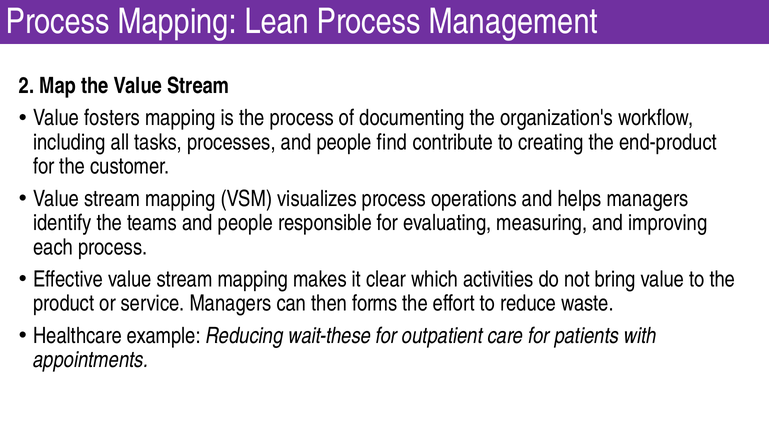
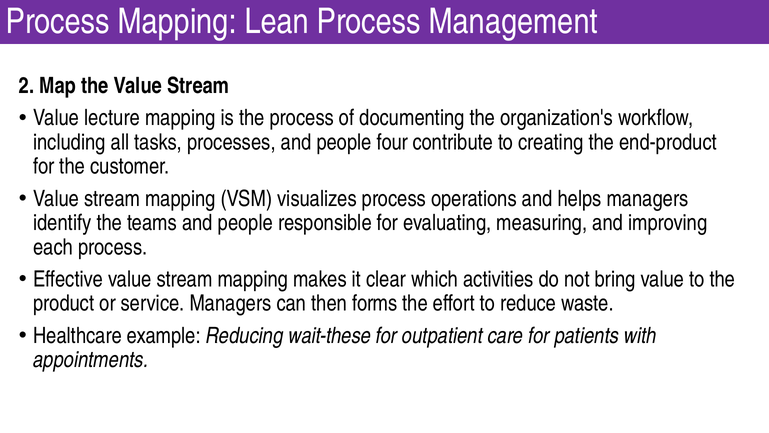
fosters: fosters -> lecture (112, 118)
find: find -> four (392, 142)
